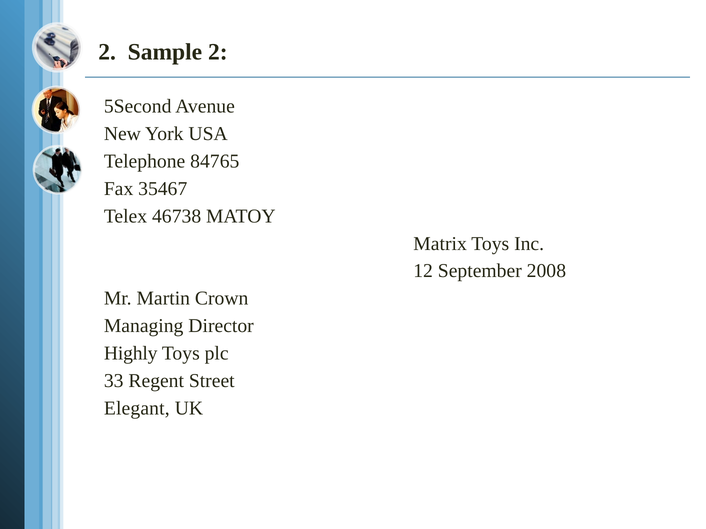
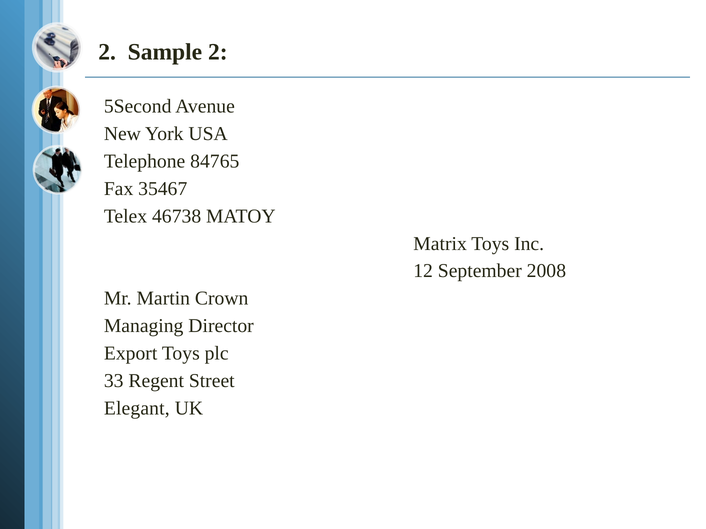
Highly: Highly -> Export (131, 354)
